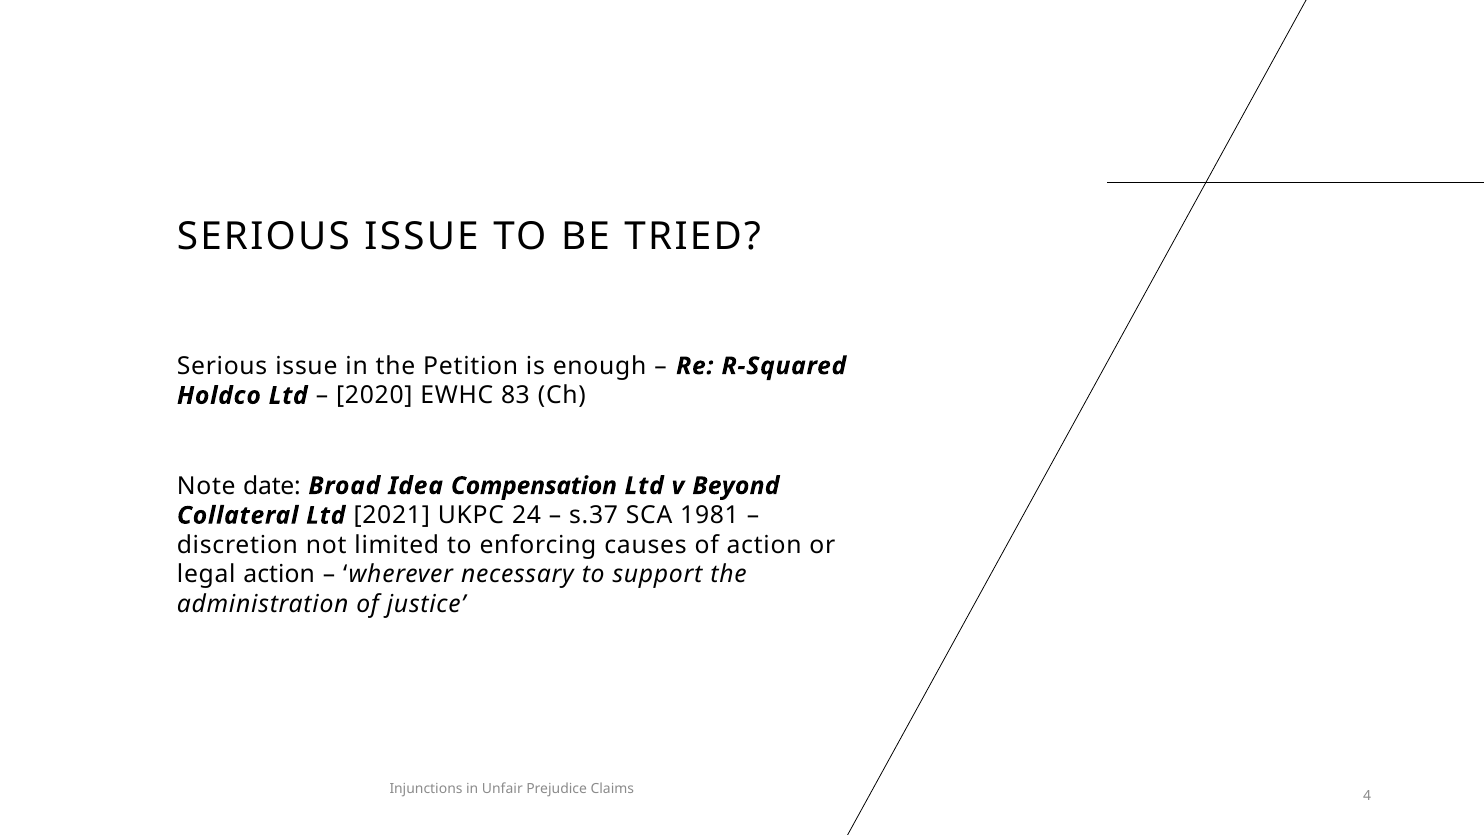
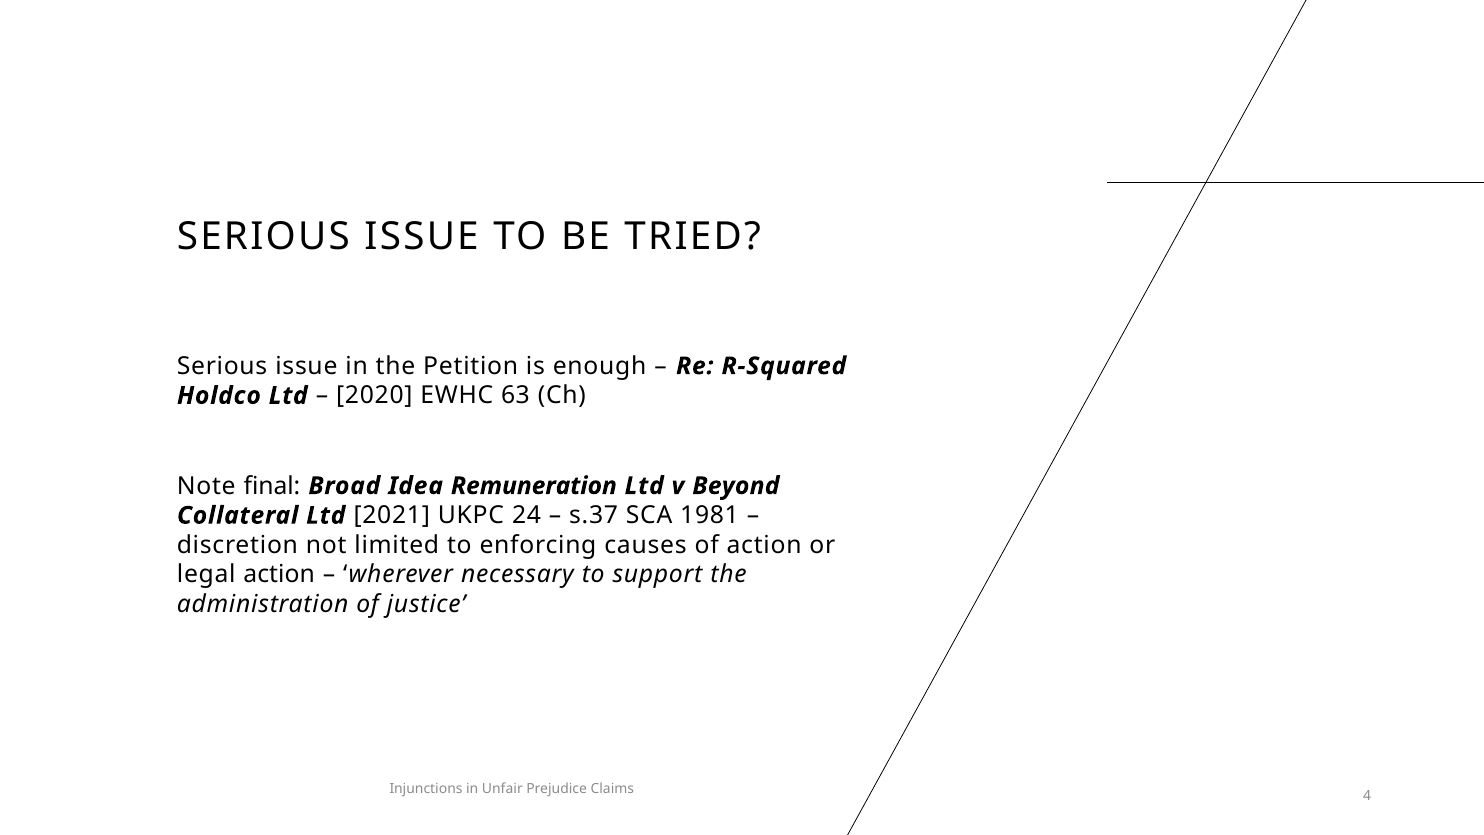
83: 83 -> 63 (515, 396)
date: date -> final (272, 486)
Compensation: Compensation -> Remuneration (534, 486)
